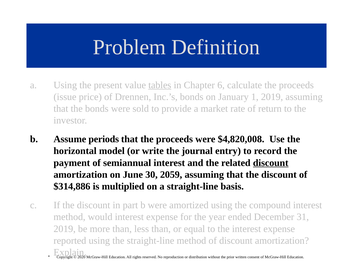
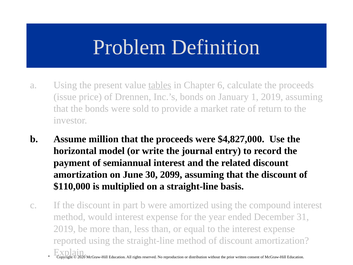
periods: periods -> million (104, 139)
$4,820,008: $4,820,008 -> $4,827,000 (241, 139)
discount underline: present -> none (271, 163)
2059: 2059 -> 2099 (171, 174)
$314,886: $314,886 -> $110,000 (72, 186)
